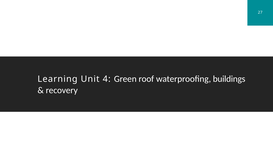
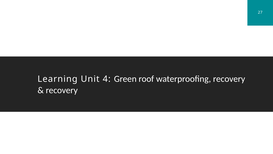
waterproofing buildings: buildings -> recovery (229, 79)
